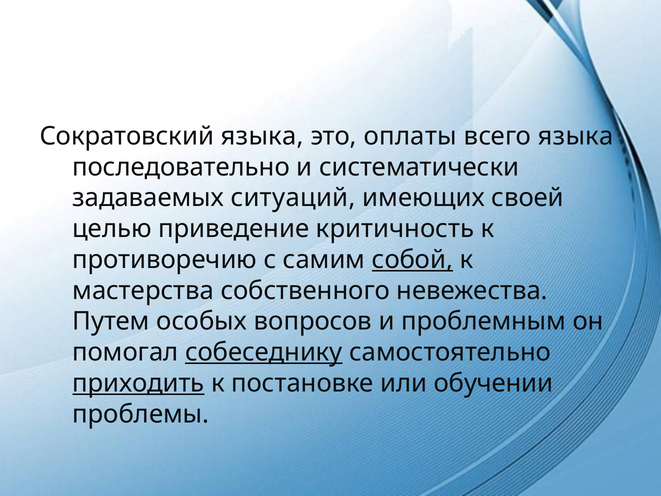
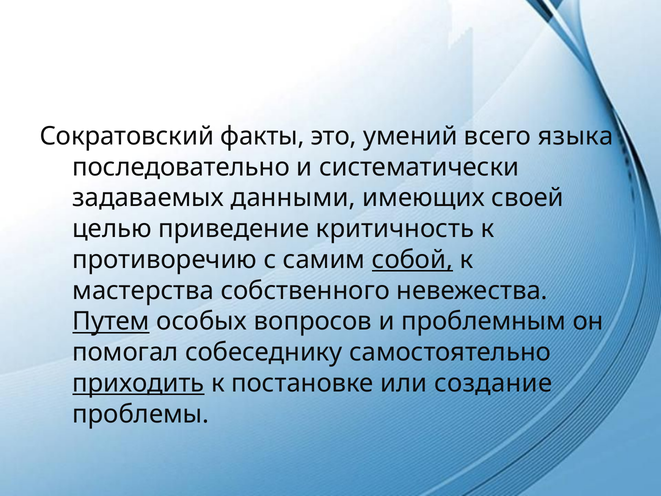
Сократовский языка: языка -> факты (262, 136)
оплаты: оплаты -> умений (410, 136)
ситуаций: ситуаций -> данными (293, 198)
Путем underline: none -> present (111, 321)
собеседнику underline: present -> none (264, 352)
обучении: обучении -> создание (493, 383)
